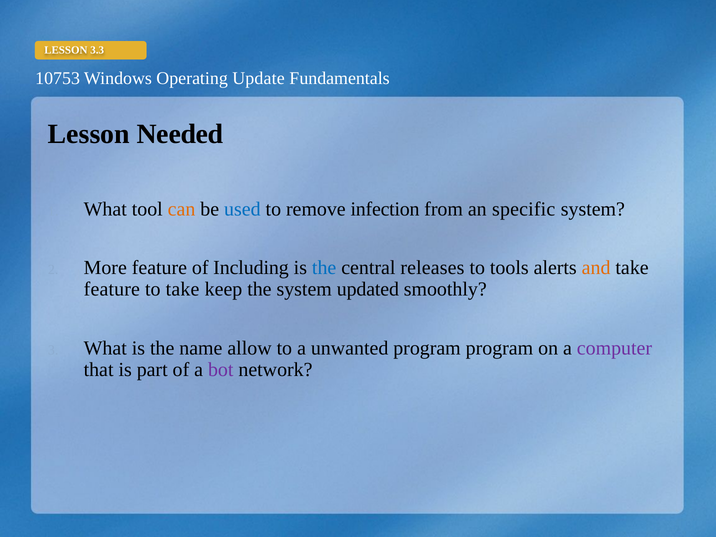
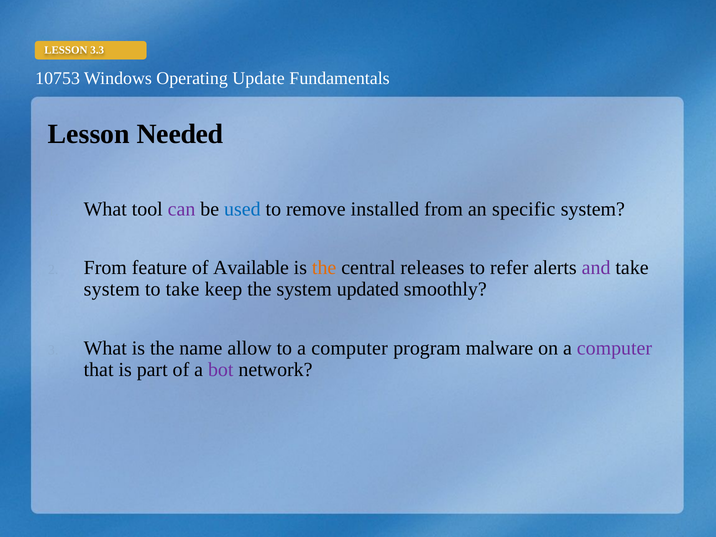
can colour: orange -> purple (182, 209)
infection: infection -> installed (385, 209)
More: More -> From (105, 268)
Including: Including -> Available (251, 268)
the colour: blue -> orange (324, 268)
tools: tools -> refer (509, 268)
and colour: orange -> purple (596, 268)
feature: feature -> system (112, 289)
to a unwanted: unwanted -> computer (350, 348)
program program: program -> malware (500, 348)
